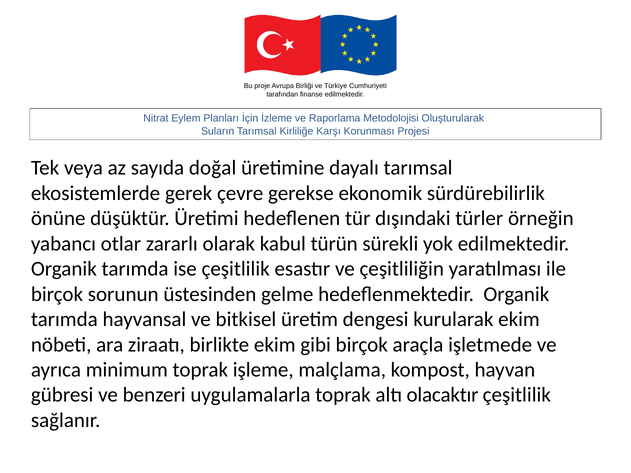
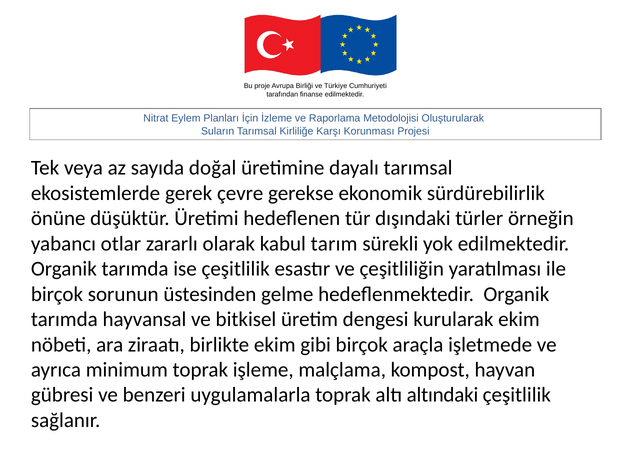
türün: türün -> tarım (334, 244)
olacaktır: olacaktır -> altındaki (443, 395)
